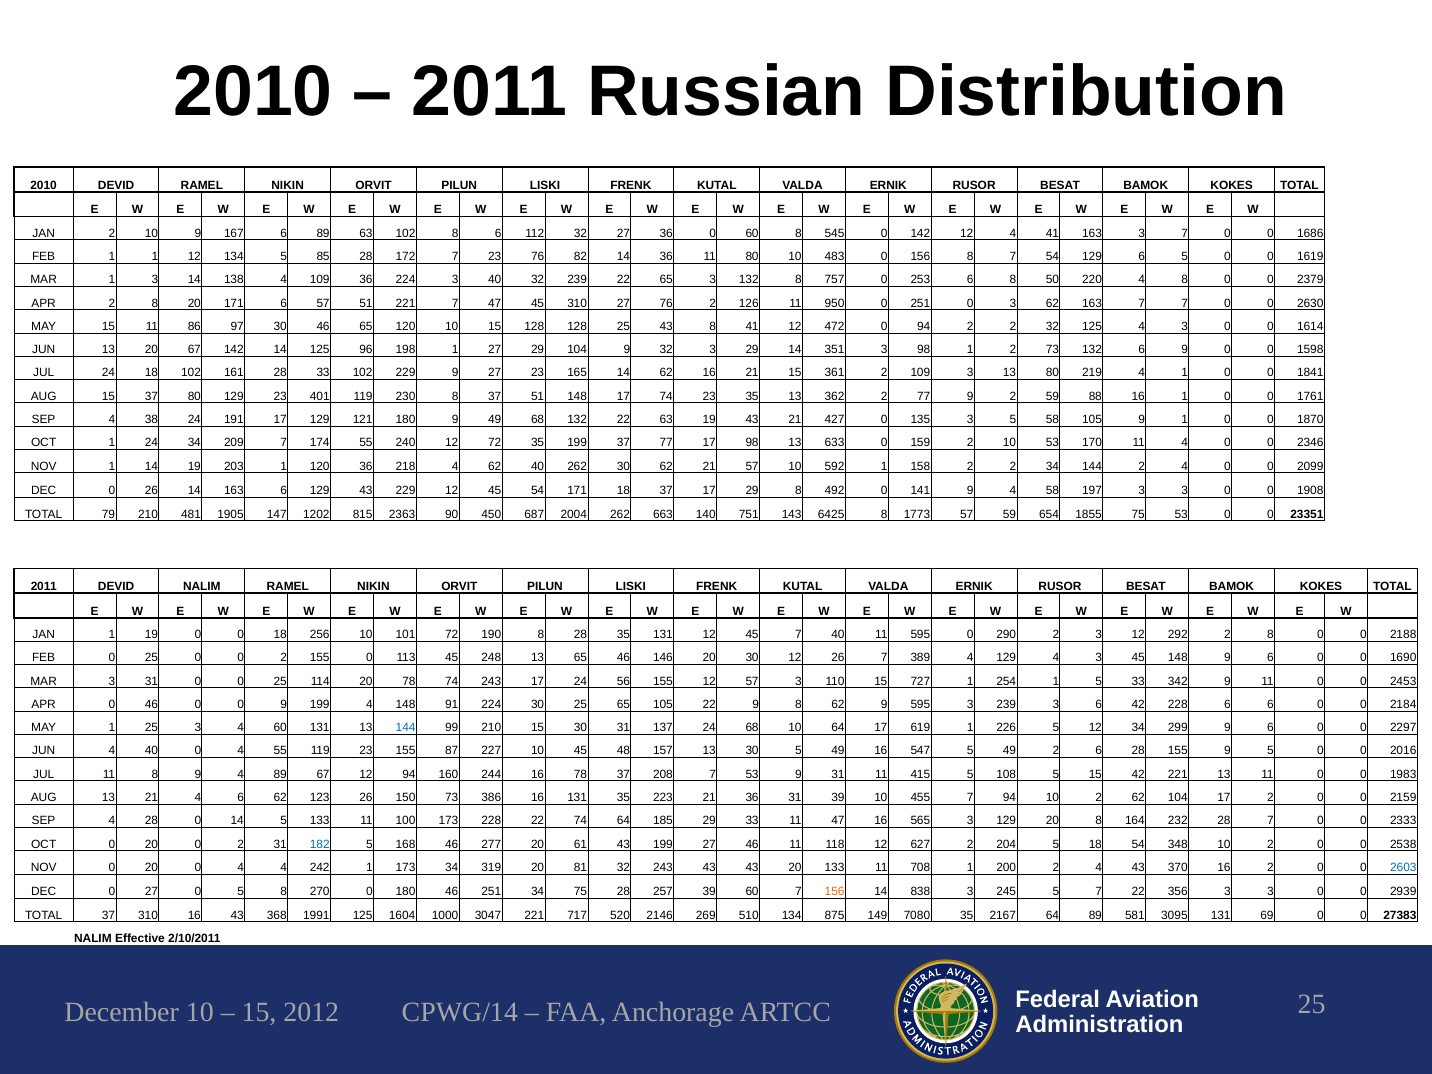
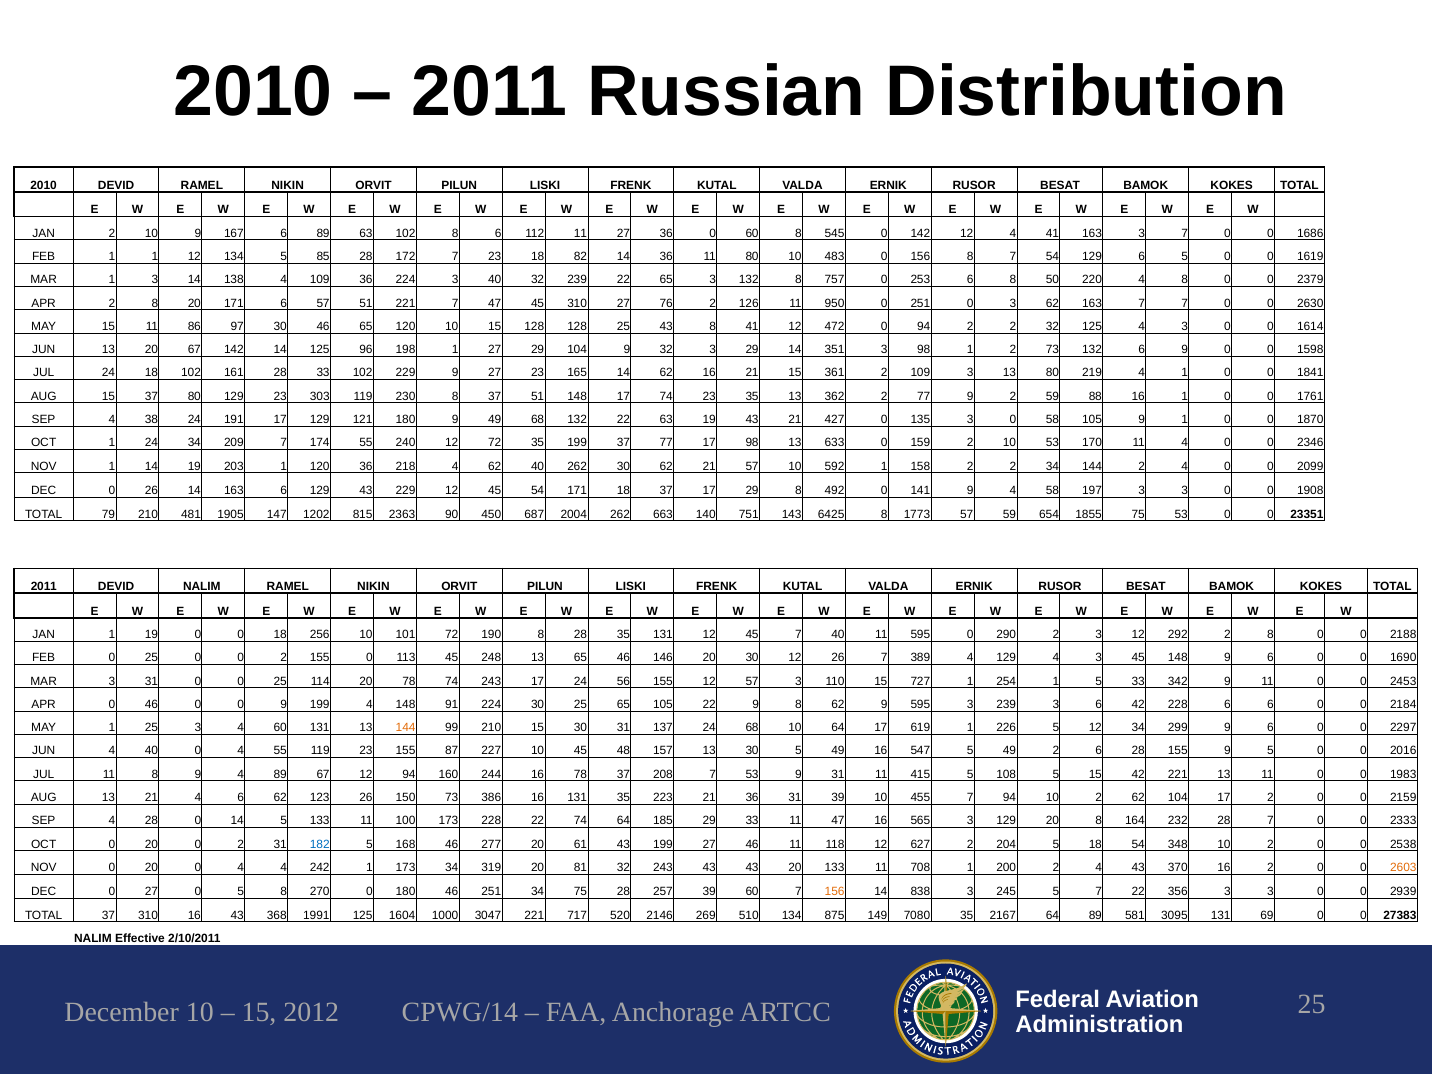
112 32: 32 -> 11 (581, 233)
23 76: 76 -> 18 (538, 257)
401: 401 -> 303 (320, 396)
135 3 5: 5 -> 0 (1013, 420)
144 colour: blue -> orange (406, 728)
2603 colour: blue -> orange (1403, 867)
